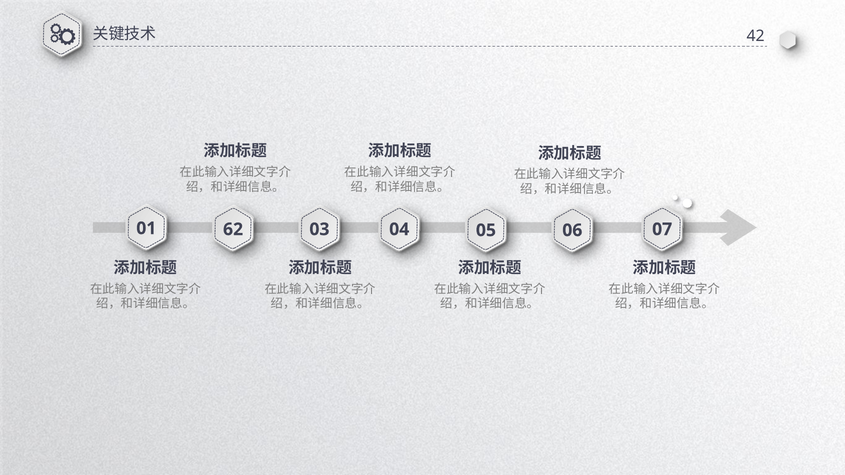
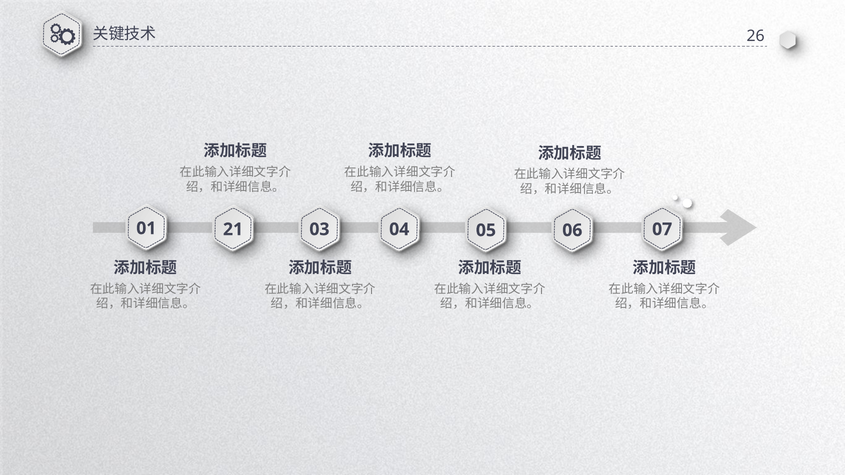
42: 42 -> 26 (756, 36)
62: 62 -> 21 (233, 229)
